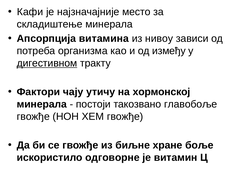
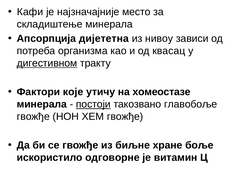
витамина: витамина -> дијететна (104, 39)
између: између -> квасац (169, 51)
чају: чају -> које (73, 92)
хормонској: хормонској -> хомеостазе (162, 92)
постоји underline: none -> present (93, 104)
